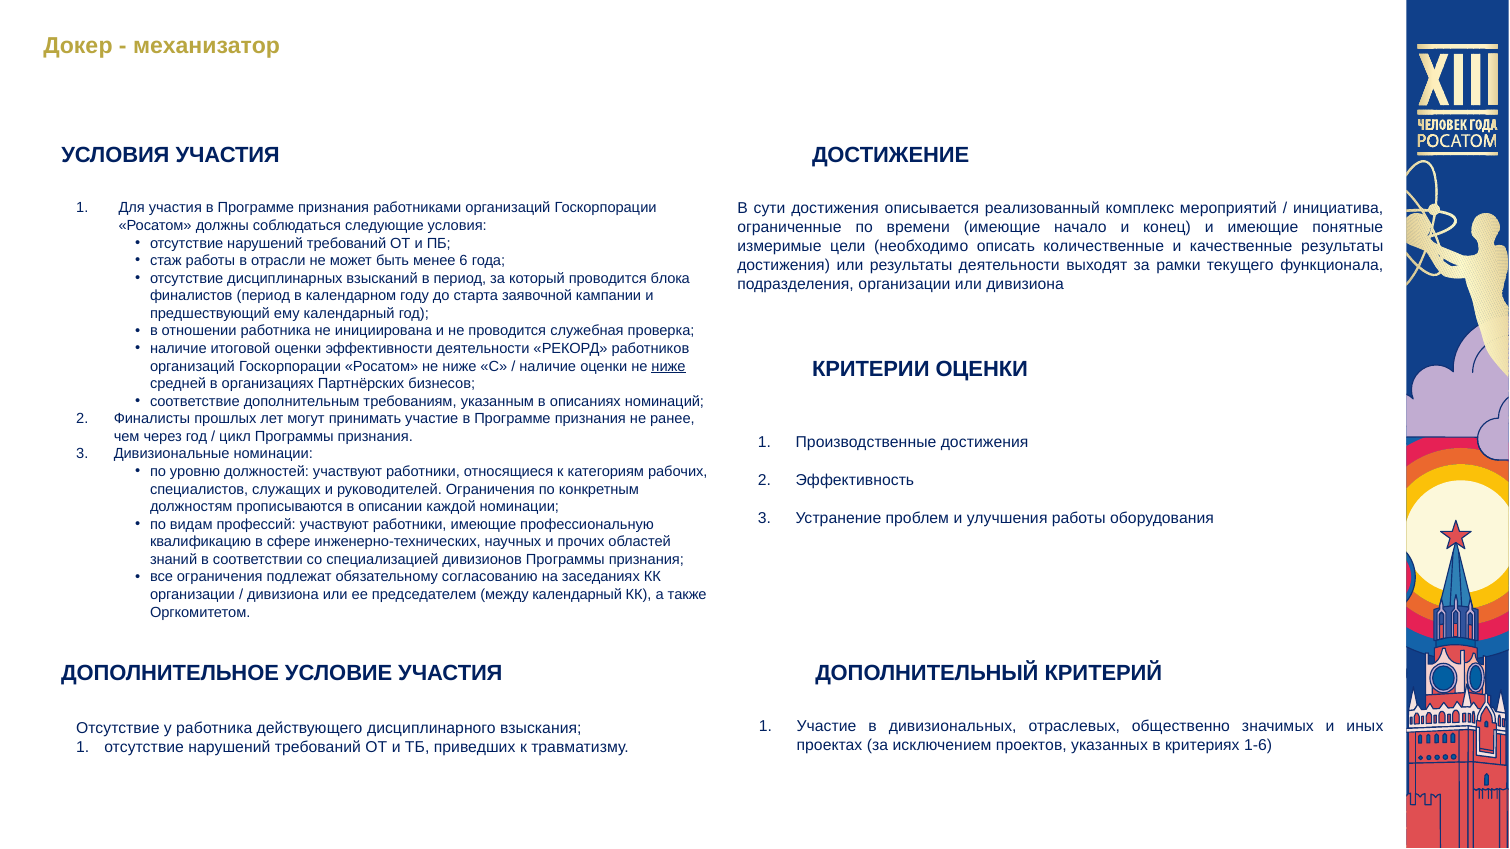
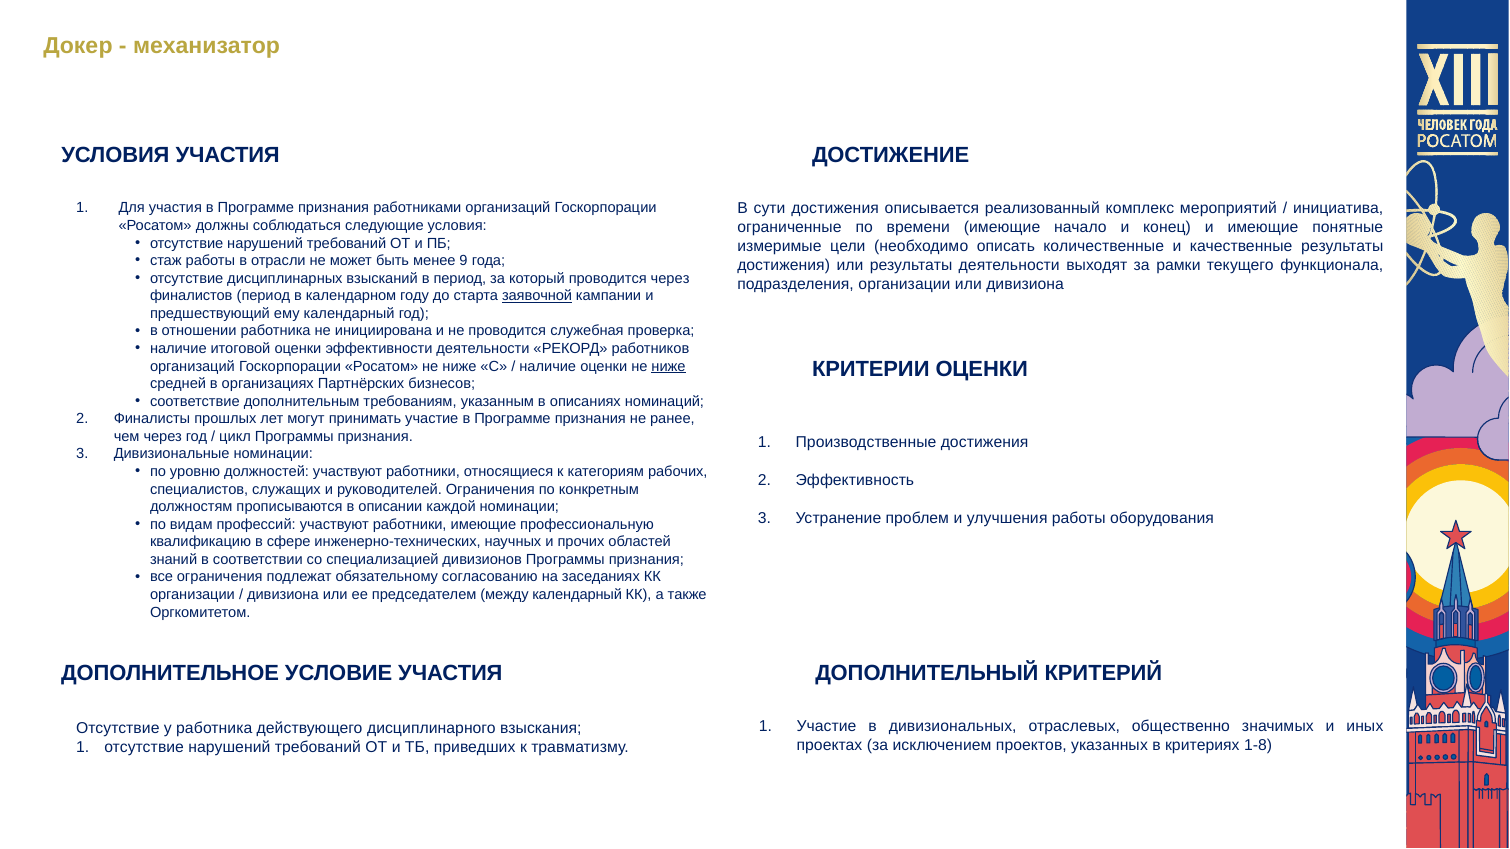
6: 6 -> 9 (464, 261)
проводится блока: блока -> через (670, 278)
заявочной underline: none -> present (537, 296)
1-6: 1-6 -> 1-8 (1258, 746)
